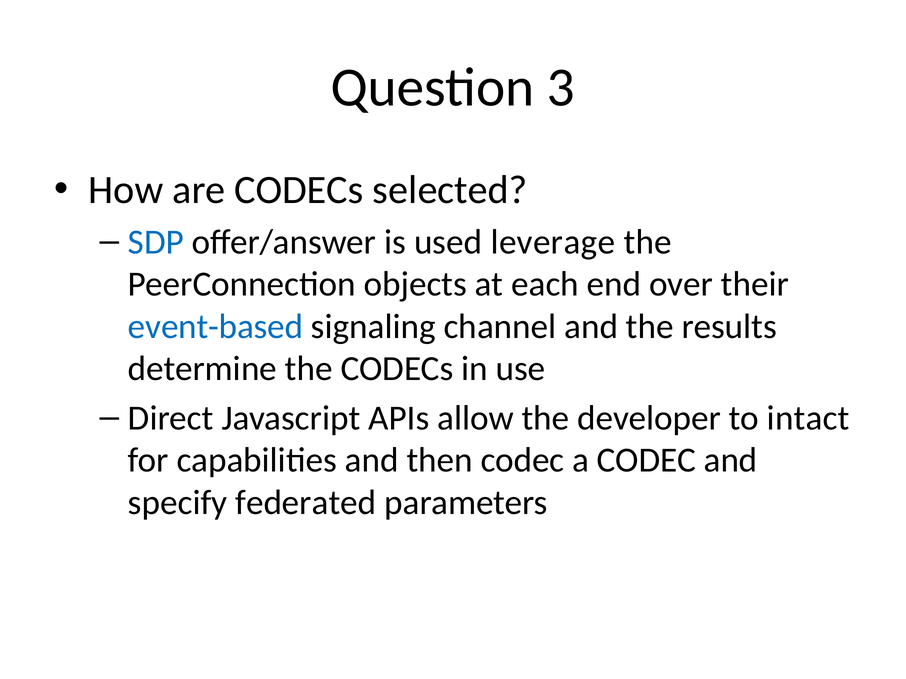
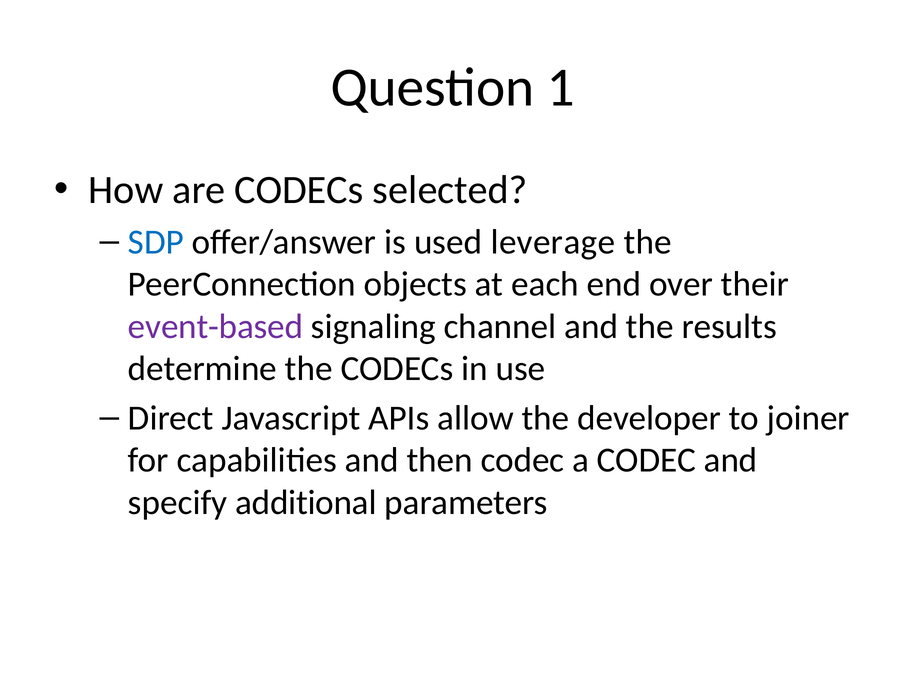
3: 3 -> 1 (561, 88)
event-based colour: blue -> purple (216, 327)
intact: intact -> joiner (808, 418)
federated: federated -> additional (306, 503)
